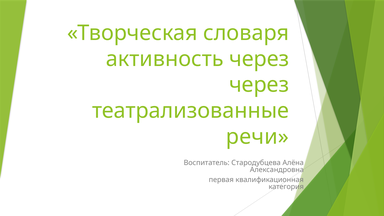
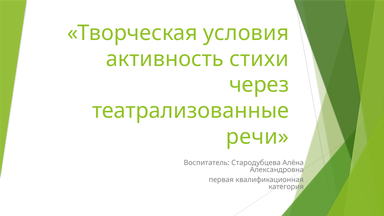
словаря: словаря -> условия (246, 33)
активность через: через -> стихи (259, 59)
